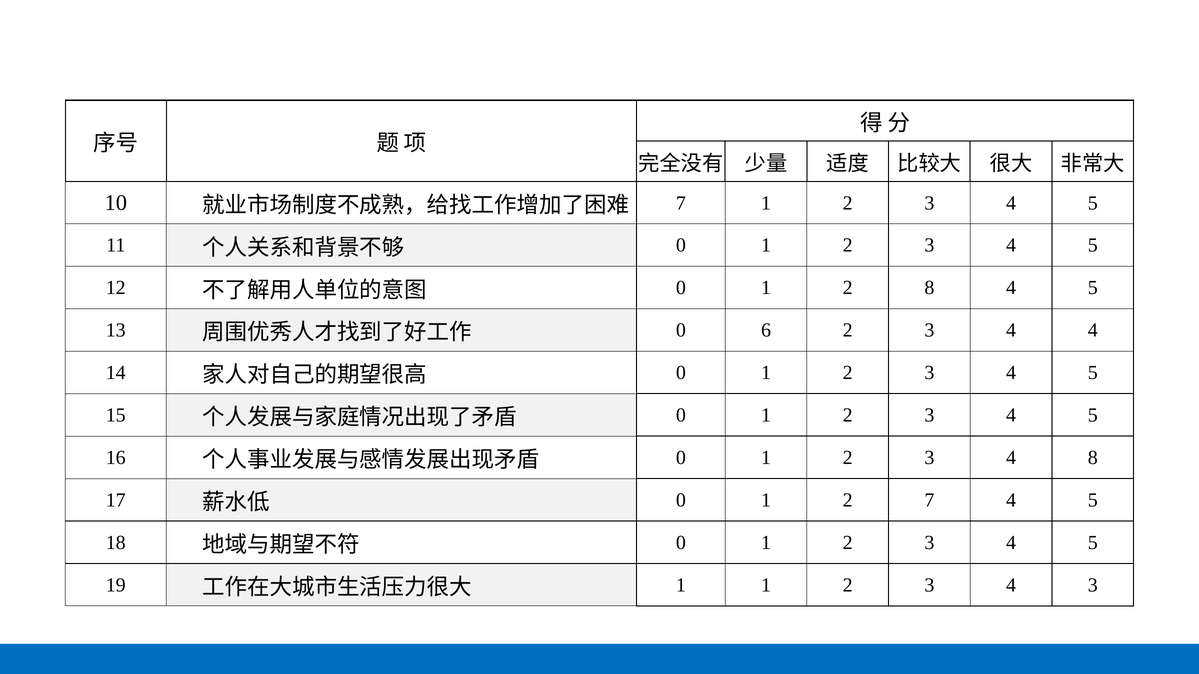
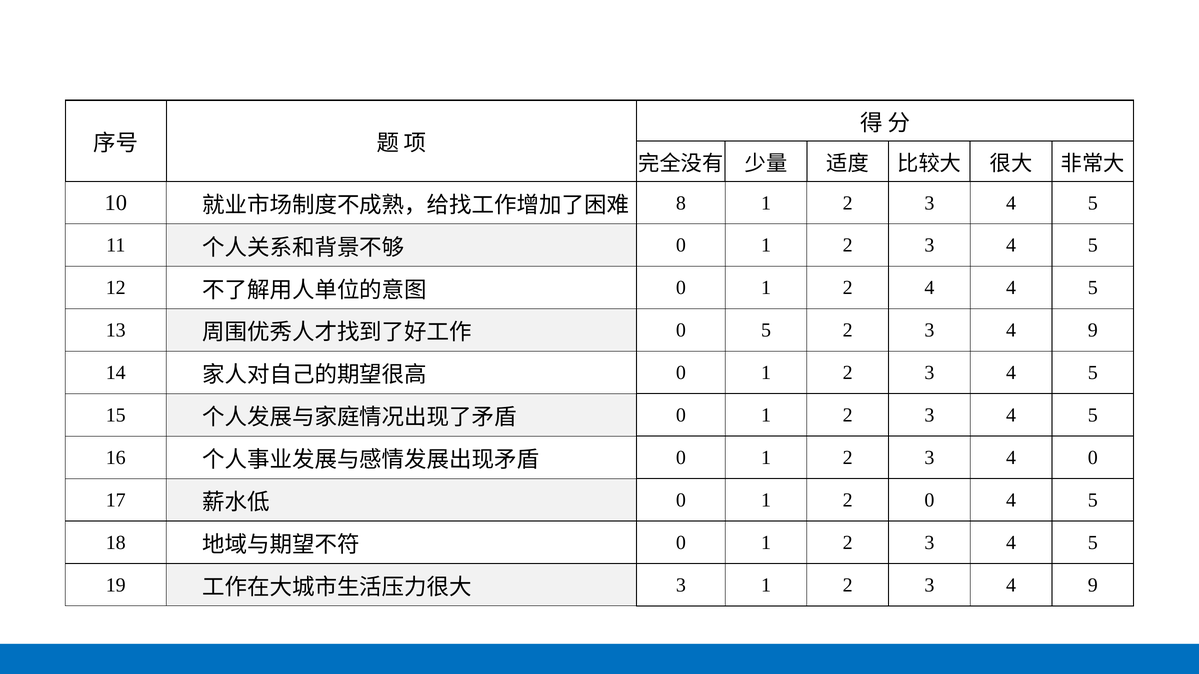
7: 7 -> 8 (681, 203)
2 8: 8 -> 4 (929, 288)
0 6: 6 -> 5 (766, 331)
4: 4 -> 9 (1093, 331)
4 8: 8 -> 0 (1093, 458)
2 7: 7 -> 0 (929, 500)
1: 1 -> 3 (681, 585)
3: 3 -> 9 (1093, 585)
